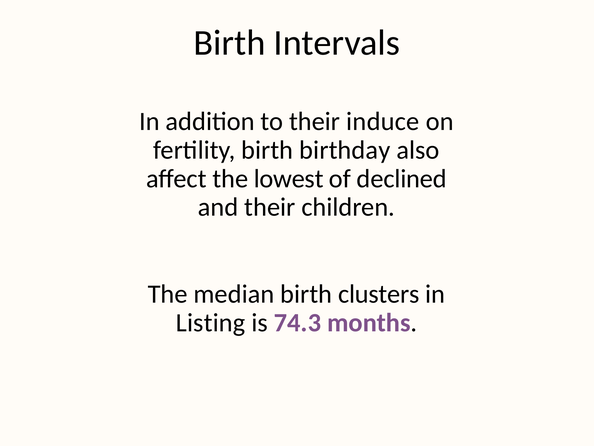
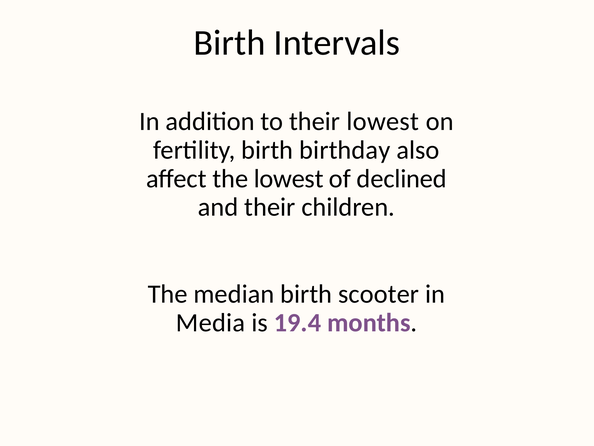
their induce: induce -> lowest (383, 121)
clusters: clusters -> scooter (379, 294)
Listing: Listing -> Media (211, 322)
74.3: 74.3 -> 19.4 (298, 322)
